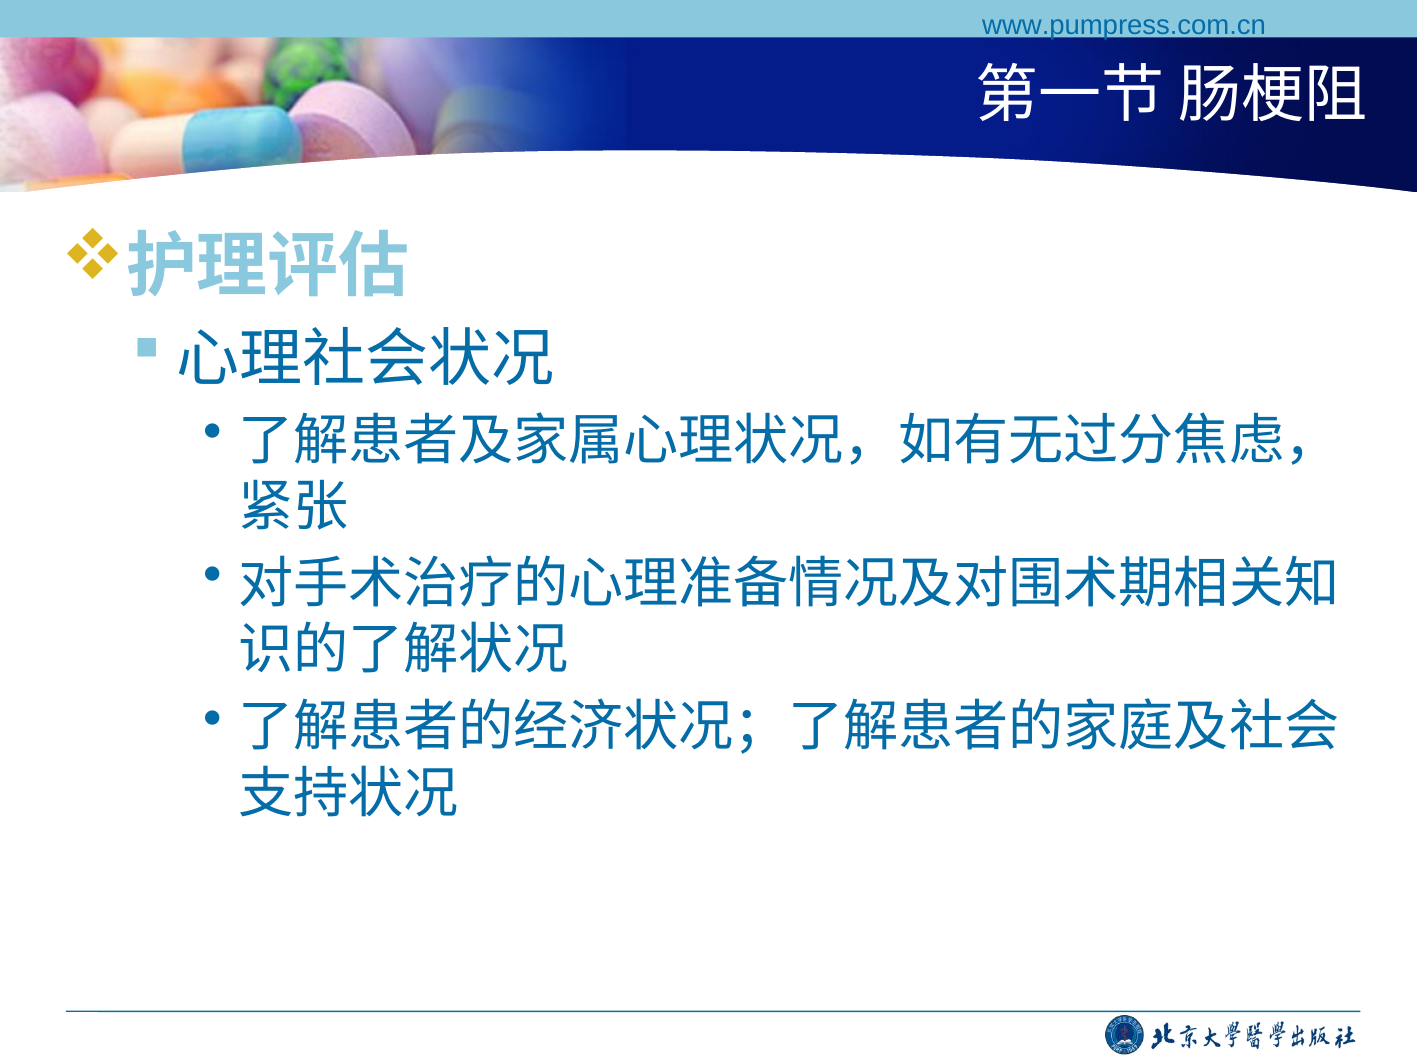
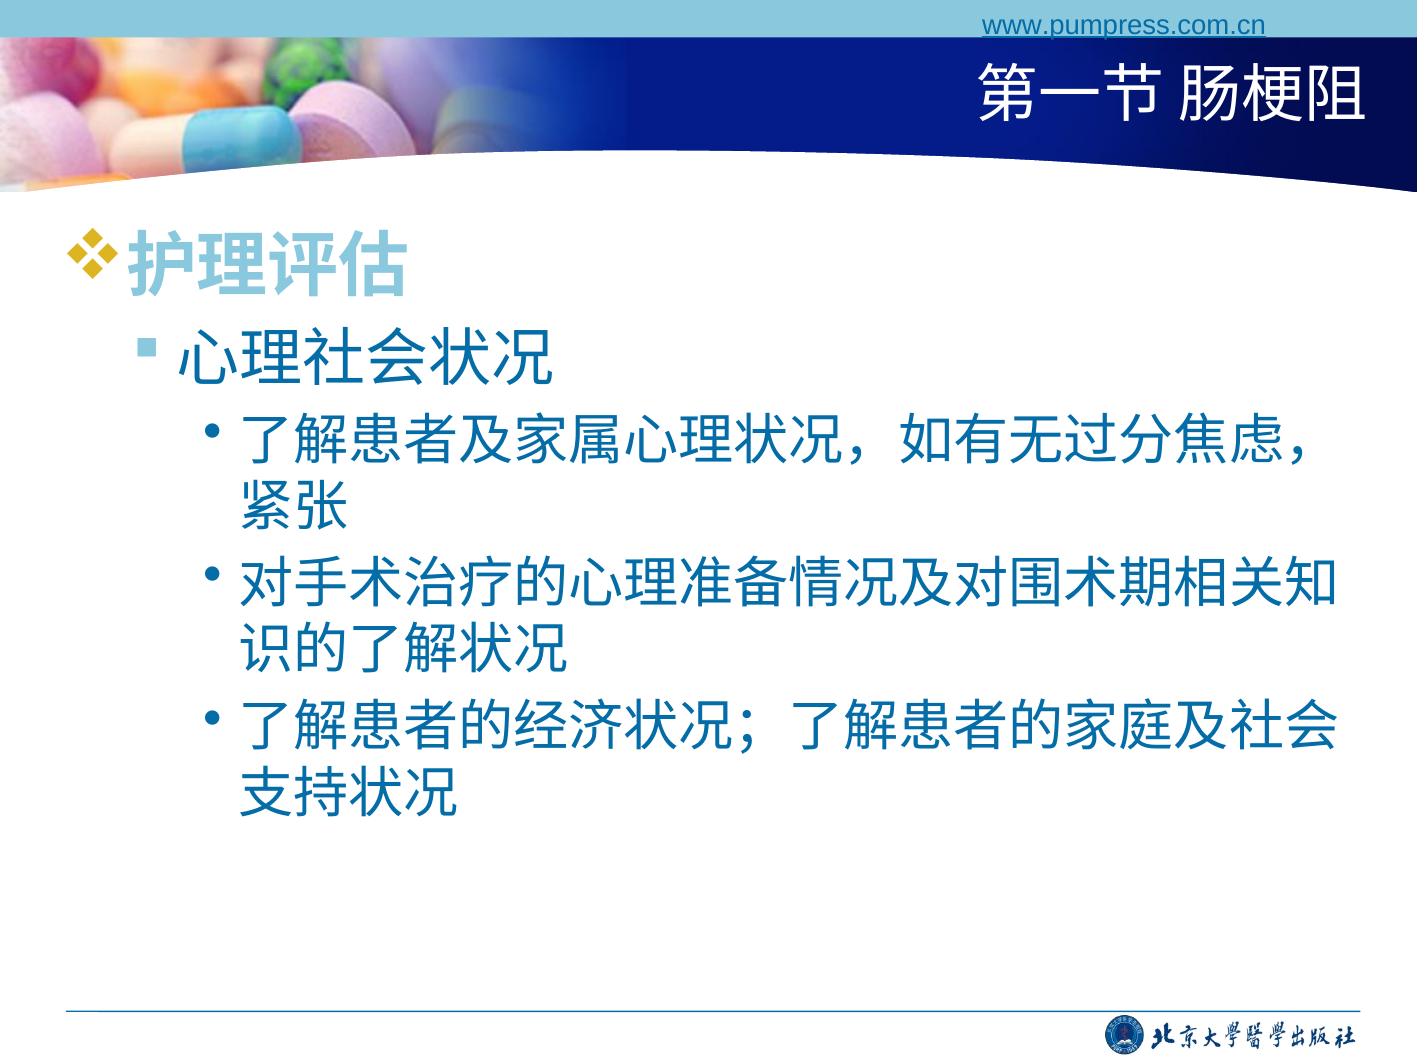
www.pumpress.com.cn underline: none -> present (1124, 25)
